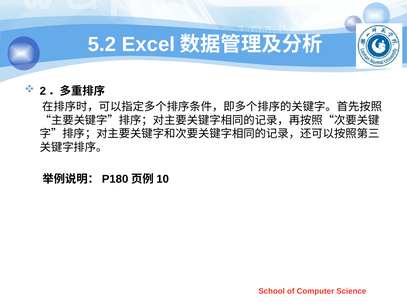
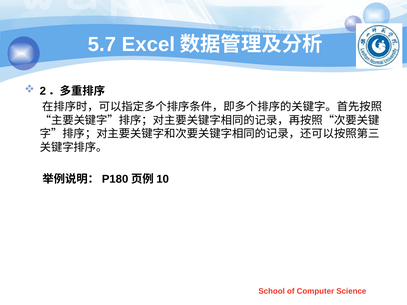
5.2: 5.2 -> 5.7 (102, 44)
